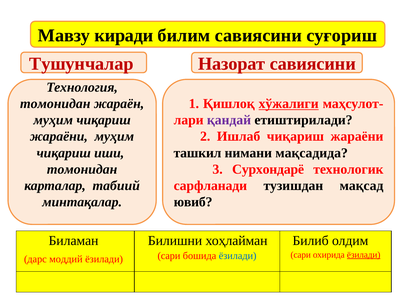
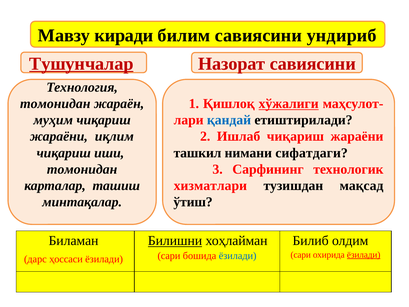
суғориш: суғориш -> ундириб (342, 35)
Тушунчалар underline: none -> present (81, 64)
қандай colour: purple -> blue (229, 120)
жараёни муҳим: муҳим -> иқлим (114, 136)
мақсадида: мақсадида -> сифатдаги (312, 153)
Сурхондарё: Сурхондарё -> Сарфининг (268, 169)
табиий: табиий -> ташиш (116, 185)
сарфланади: сарфланади -> хизматлари (210, 185)
ювиб: ювиб -> ўтиш (193, 202)
Билишни underline: none -> present (175, 241)
моддий: моддий -> ҳоссаси (66, 259)
